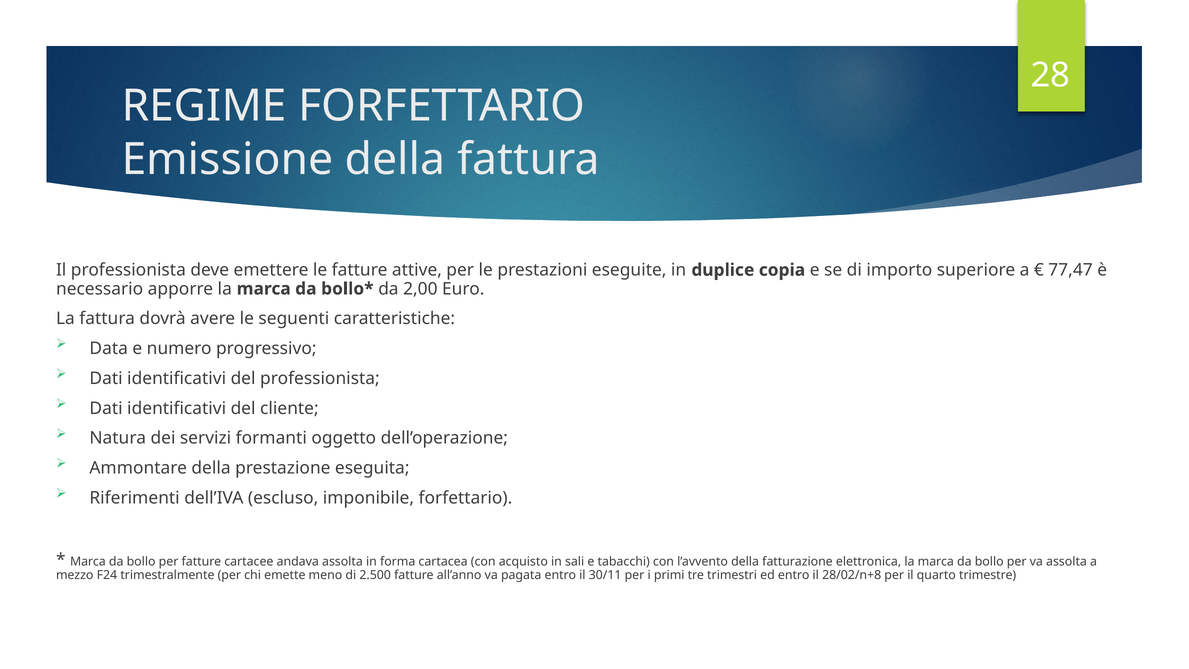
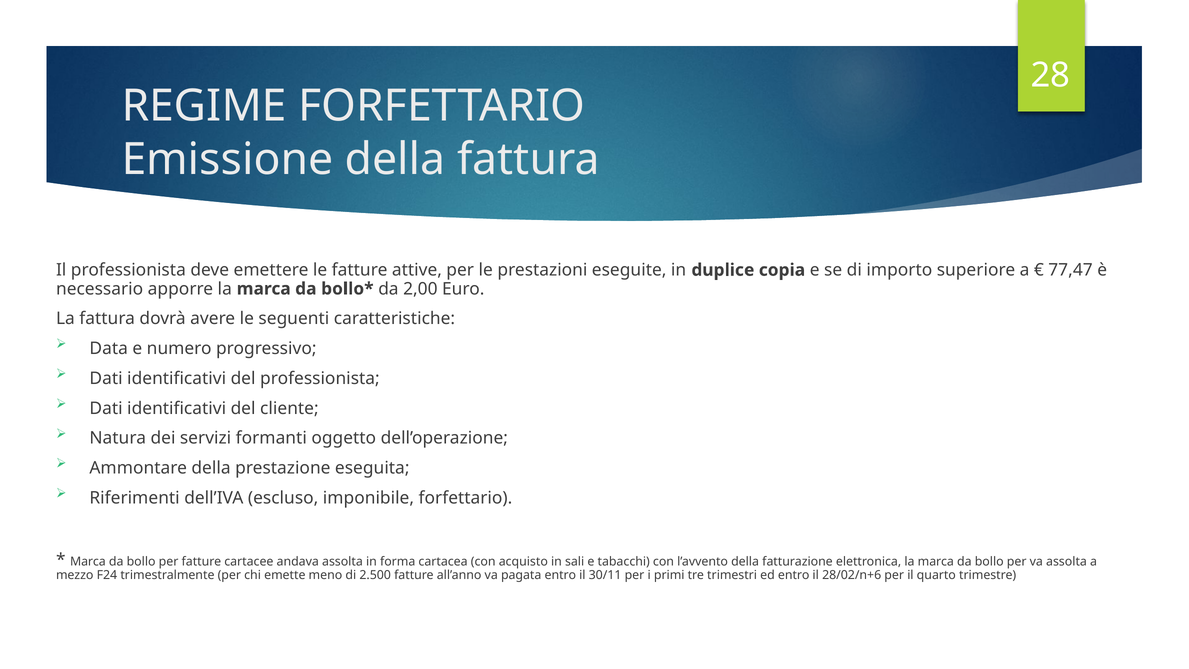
28/02/n+8: 28/02/n+8 -> 28/02/n+6 (852, 575)
